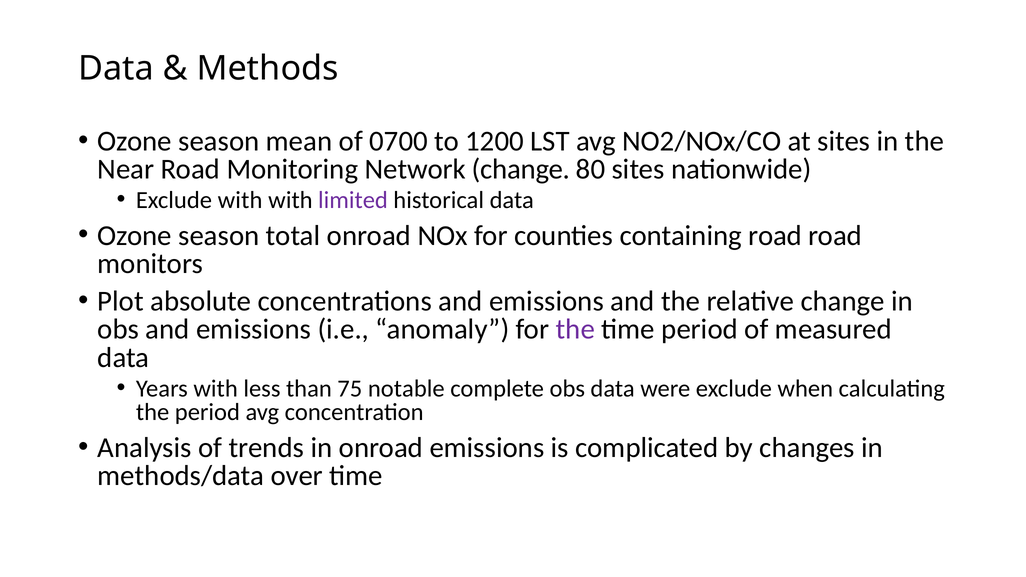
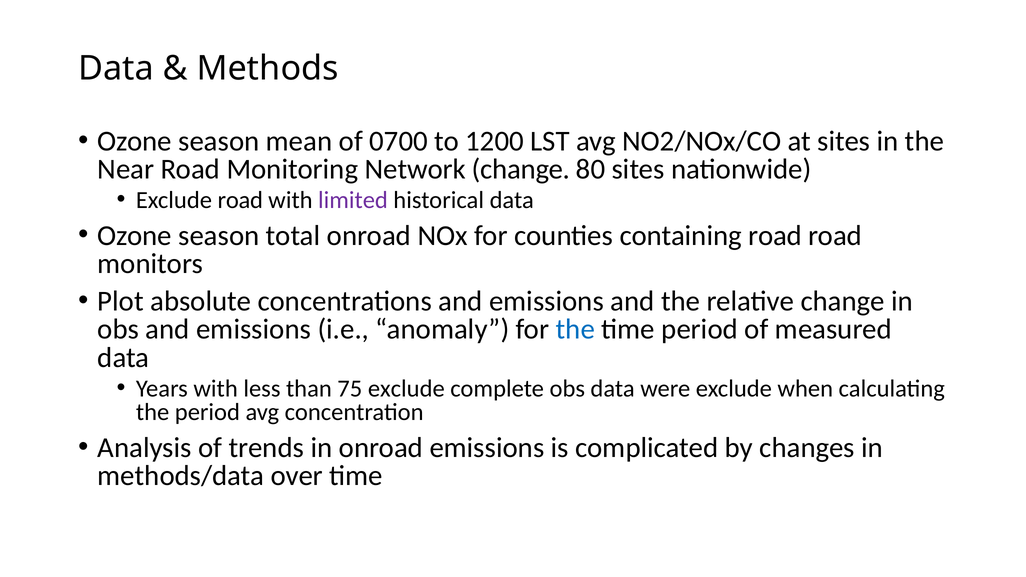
Exclude with: with -> road (240, 200)
the colour: purple -> blue (575, 330)
75 notable: notable -> exclude (406, 389)
